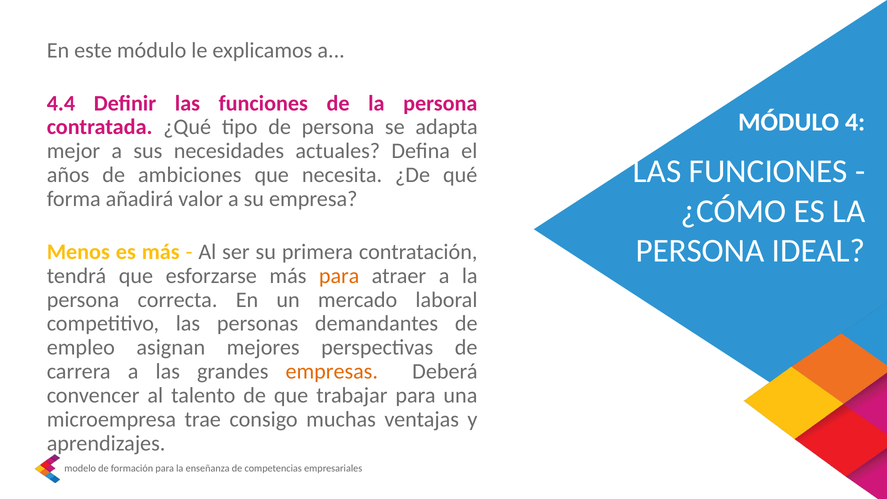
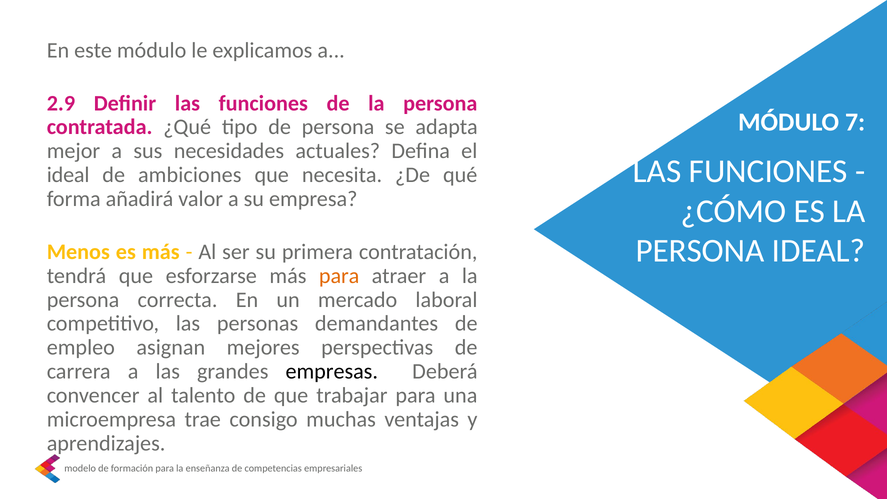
4.4: 4.4 -> 2.9 (61, 103)
4: 4 -> 7 (855, 122)
años: años -> ideal (68, 175)
empresas colour: orange -> black (332, 372)
